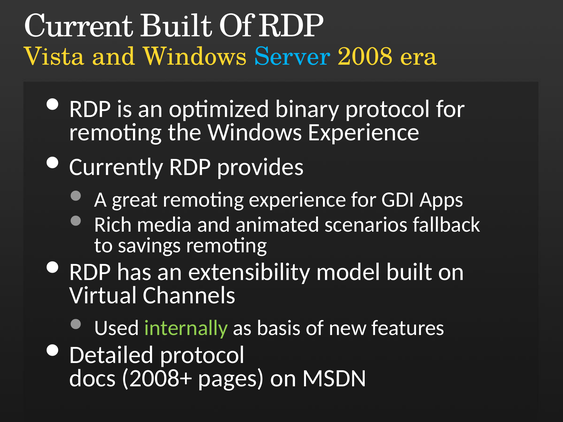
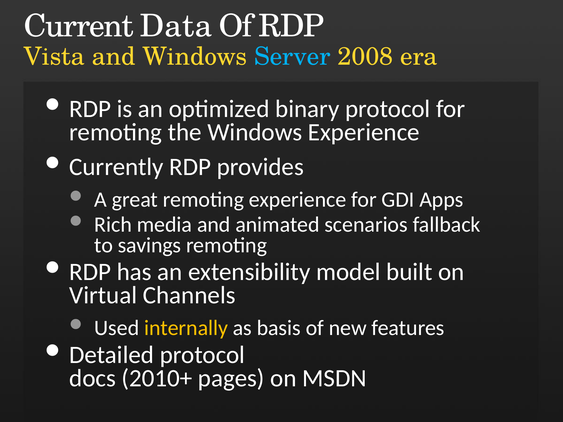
Current Built: Built -> Data (176, 26)
internally colour: light green -> yellow (186, 328)
2008+: 2008+ -> 2010+ (157, 379)
